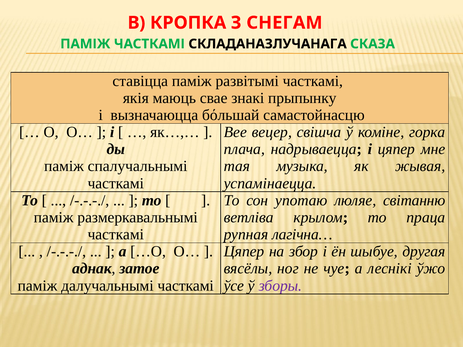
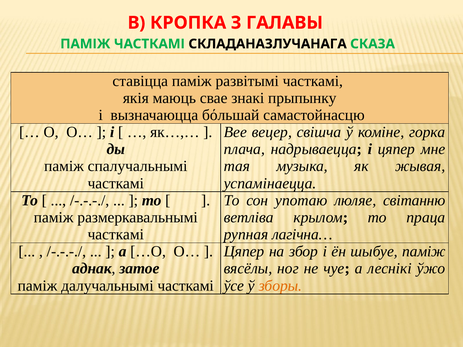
СНЕГАМ: СНЕГАМ -> ГАЛАВЫ (285, 23)
шыбуе другая: другая -> паміж (424, 252)
зборы colour: purple -> orange (280, 286)
